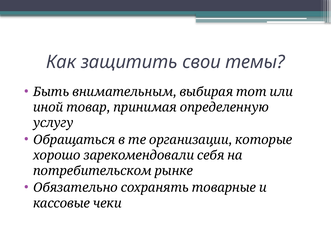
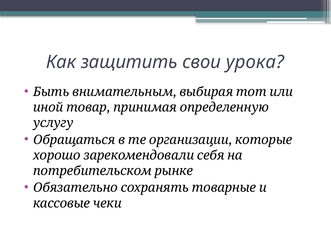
темы: темы -> урока (255, 62)
